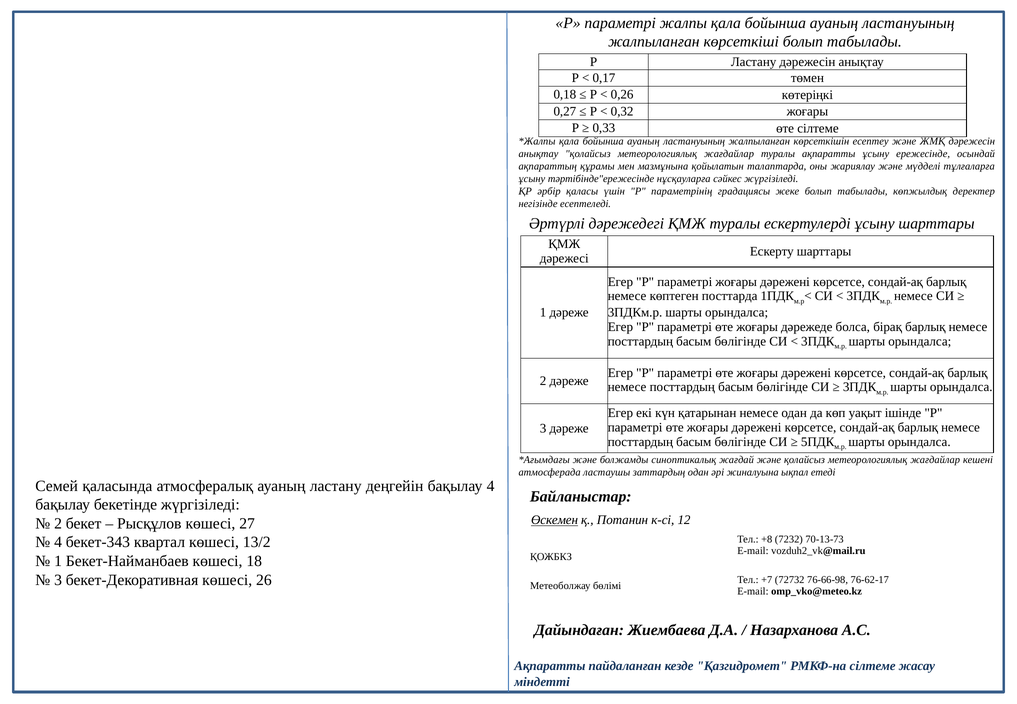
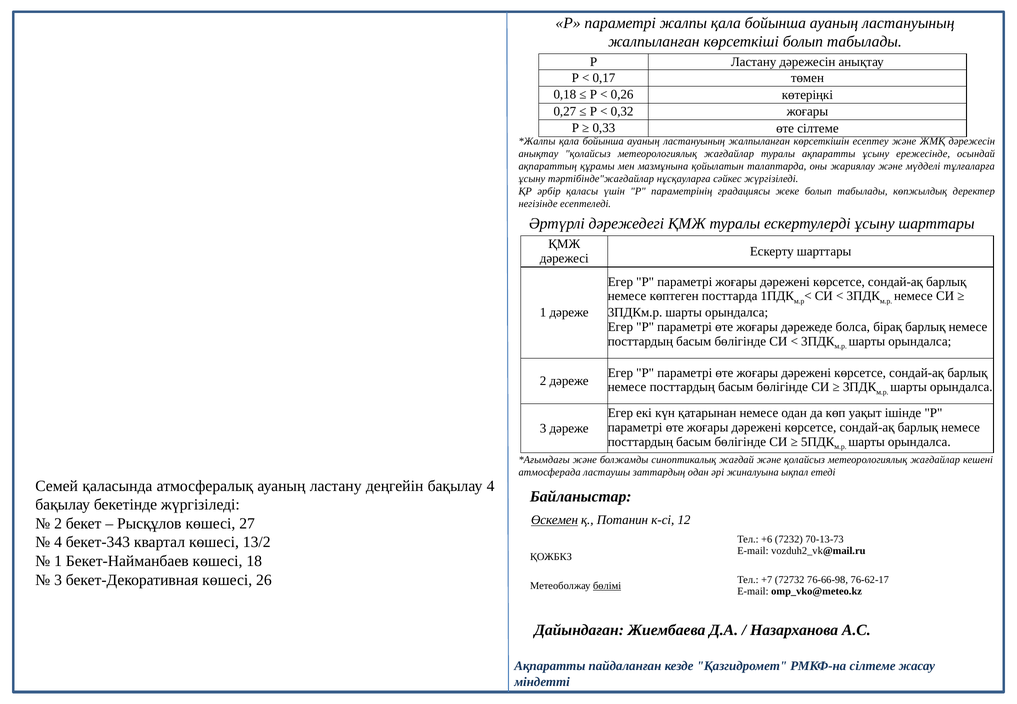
тәртібінде"ережесінде: тәртібінде"ережесінде -> тәртібінде"жағдайлар (601, 179)
+8: +8 -> +6 (767, 539)
бөлімі underline: none -> present (607, 586)
